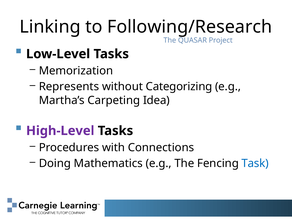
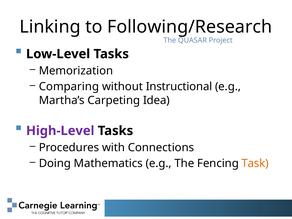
Represents: Represents -> Comparing (69, 87)
Categorizing: Categorizing -> Instructional (179, 87)
Task colour: blue -> orange (255, 163)
